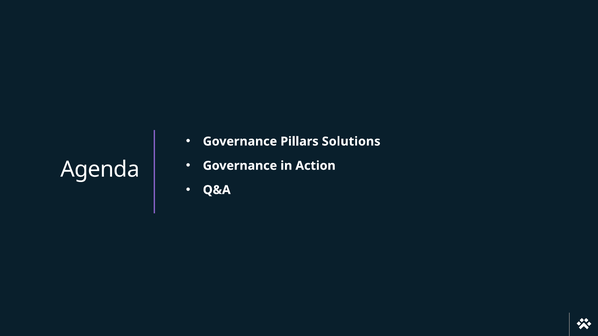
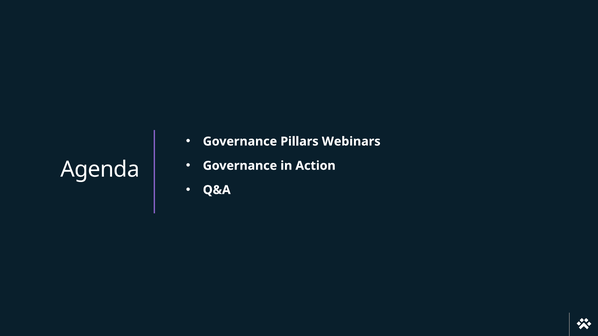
Solutions: Solutions -> Webinars (351, 142)
